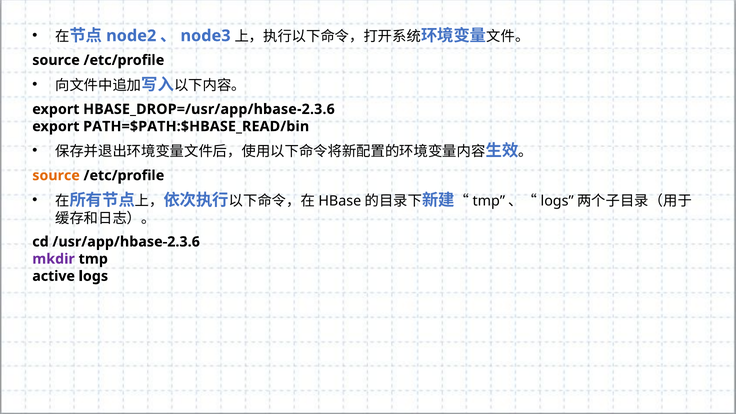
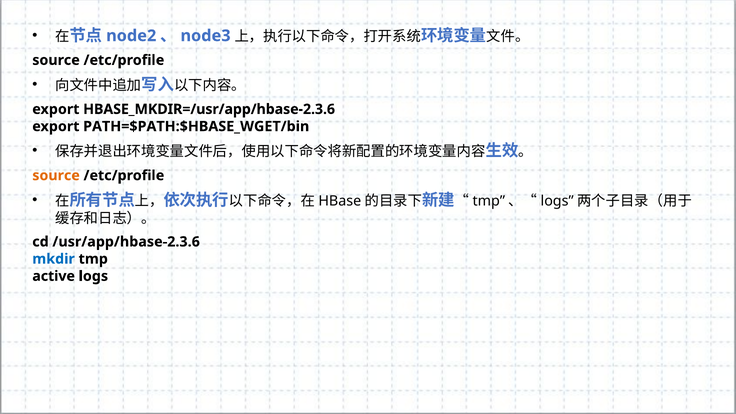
HBASE_DROP=/usr/app/hbase-2.3.6: HBASE_DROP=/usr/app/hbase-2.3.6 -> HBASE_MKDIR=/usr/app/hbase-2.3.6 (209, 109)
PATH=$PATH:$HBASE_READ/bin: PATH=$PATH:$HBASE_READ/bin -> PATH=$PATH:$HBASE_WGET/bin (196, 126)
mkdir colour: purple -> blue (54, 259)
